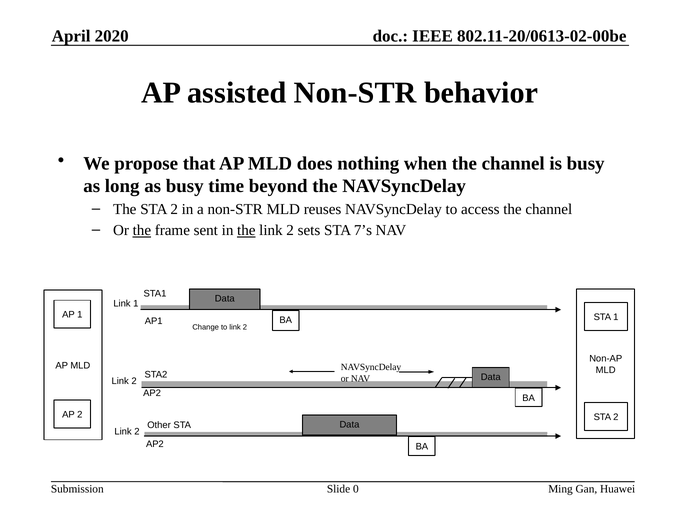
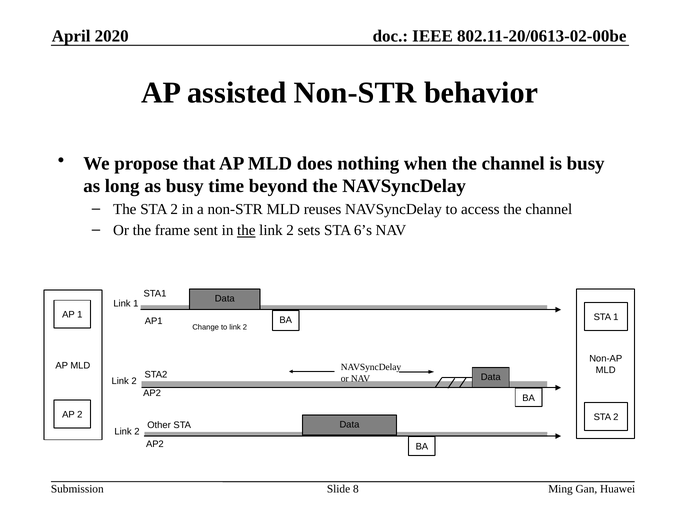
the underline: present -> none (142, 230)
7’s: 7’s -> 6’s (363, 230)
0: 0 -> 8 (356, 489)
